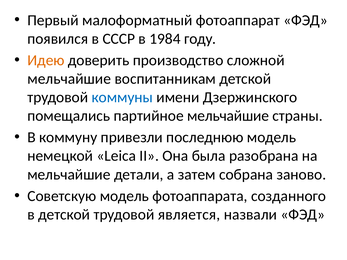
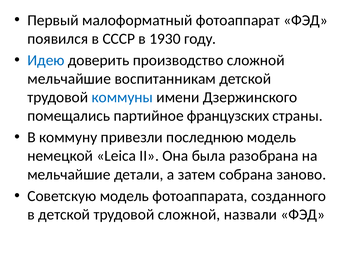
1984: 1984 -> 1930 (165, 39)
Идею colour: orange -> blue (46, 60)
партийное мельчайшие: мельчайшие -> французских (228, 116)
трудовой является: является -> сложной (189, 215)
